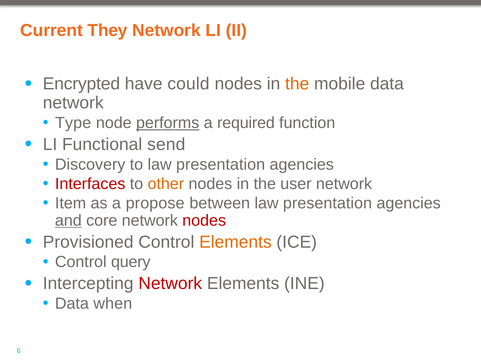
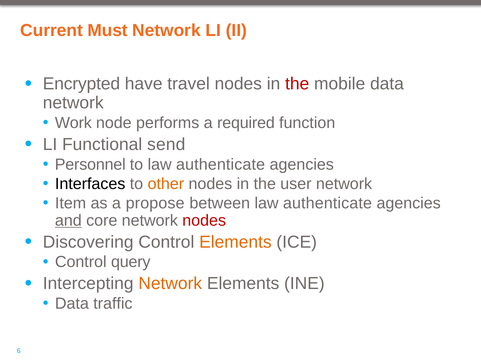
They: They -> Must (108, 30)
could: could -> travel (189, 84)
the colour: orange -> red (297, 84)
Type: Type -> Work (73, 123)
performs underline: present -> none (168, 123)
Discovery: Discovery -> Personnel (90, 164)
to law presentation: presentation -> authenticate (221, 164)
Interfaces colour: red -> black (90, 184)
between law presentation: presentation -> authenticate (327, 203)
Provisioned: Provisioned -> Discovering (88, 242)
Network colour: red -> orange (170, 283)
when: when -> traffic (113, 303)
